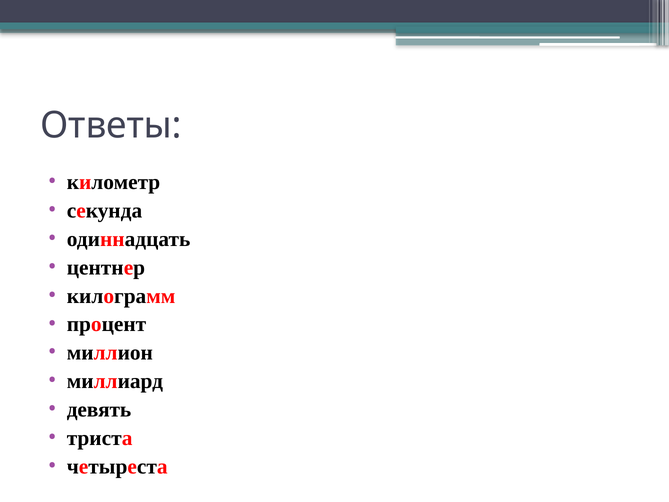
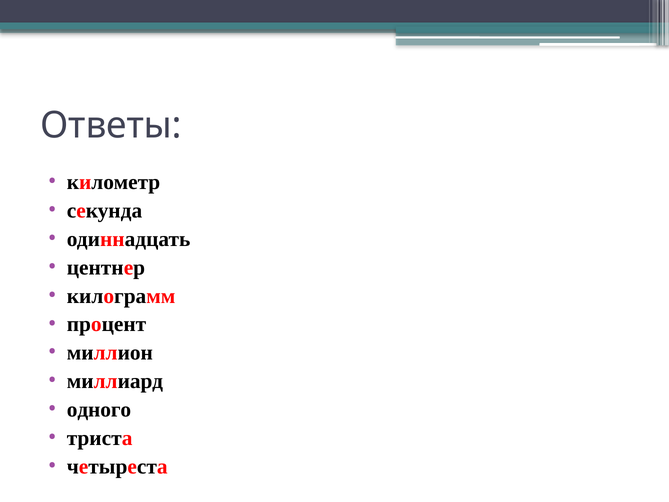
девять: девять -> одного (99, 410)
